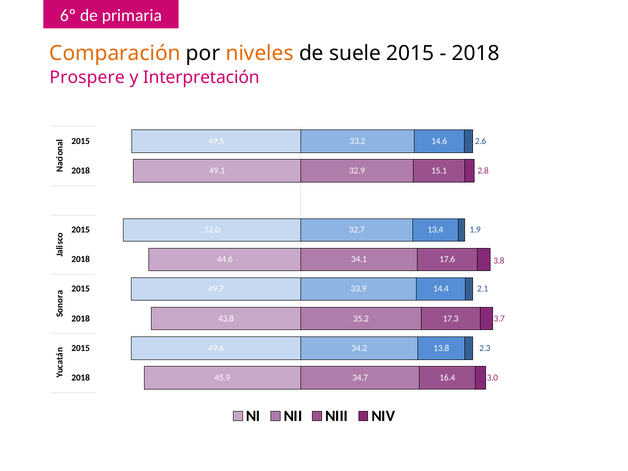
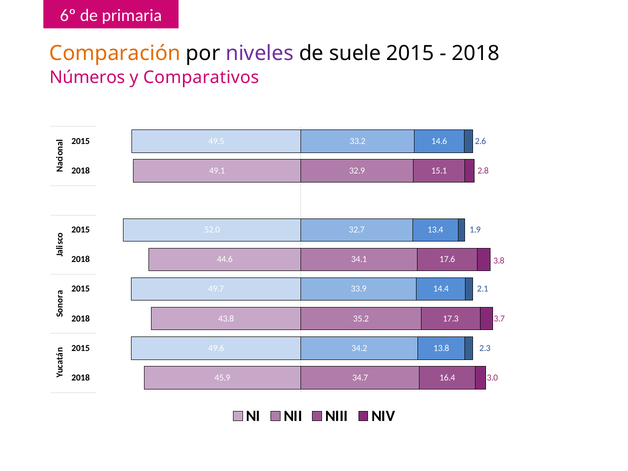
niveles colour: orange -> purple (260, 53)
Prospere: Prospere -> Números (87, 77)
Interpretación: Interpretación -> Comparativos (201, 77)
